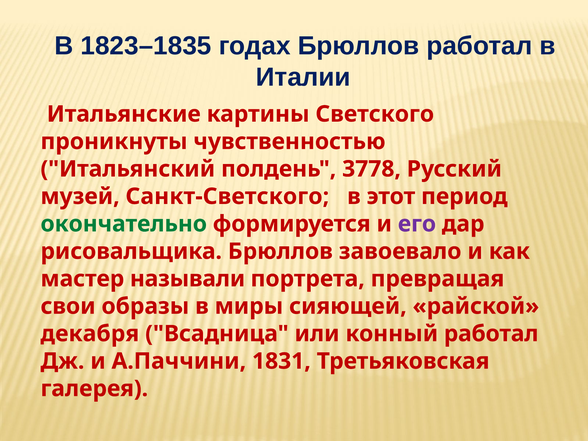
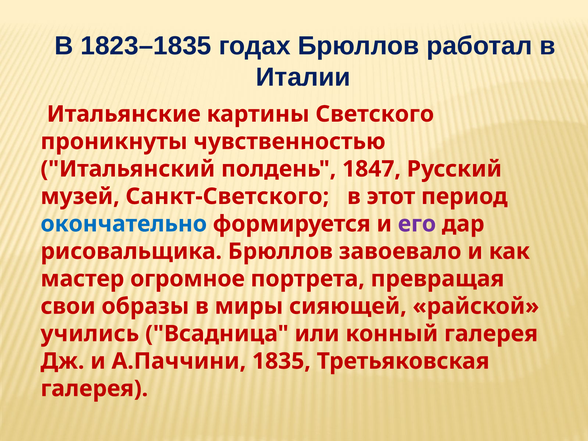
3778: 3778 -> 1847 (372, 169)
окончательно colour: green -> blue (124, 224)
называли: называли -> огромное (187, 279)
декабря: декабря -> учились (90, 334)
конный работал: работал -> галерея (491, 334)
1831: 1831 -> 1835 (281, 361)
